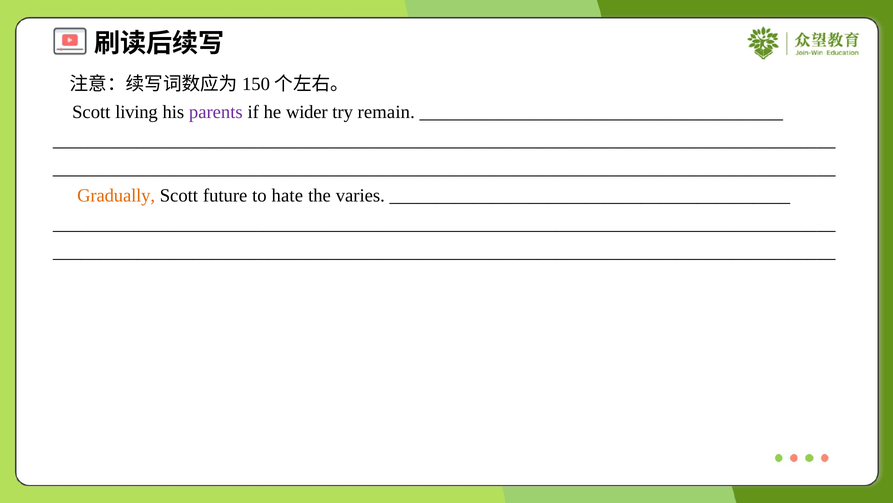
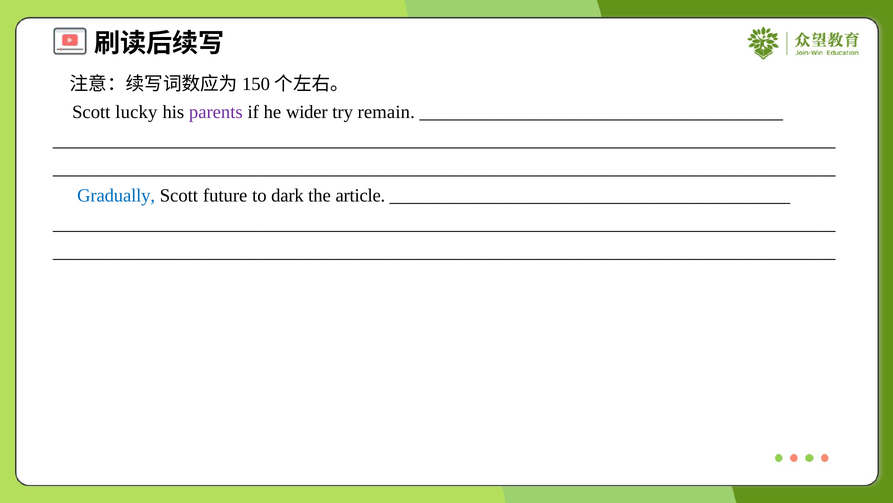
living: living -> lucky (136, 112)
Gradually colour: orange -> blue (116, 196)
hate: hate -> dark (287, 196)
varies: varies -> article (360, 196)
